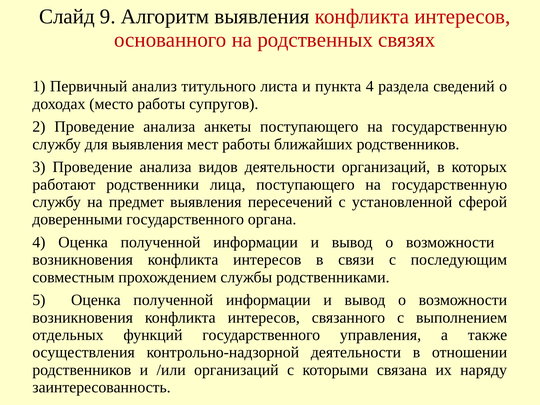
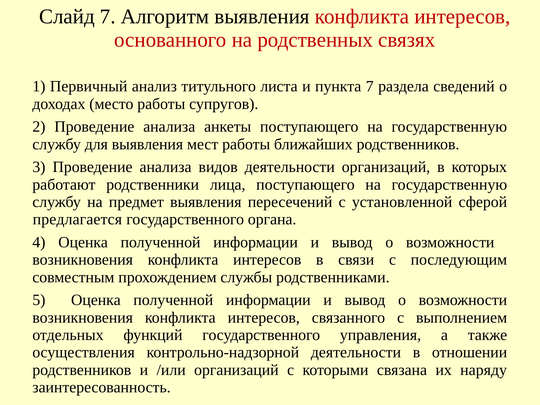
Слайд 9: 9 -> 7 (108, 17)
пункта 4: 4 -> 7 (370, 86)
доверенными: доверенными -> предлагается (77, 219)
